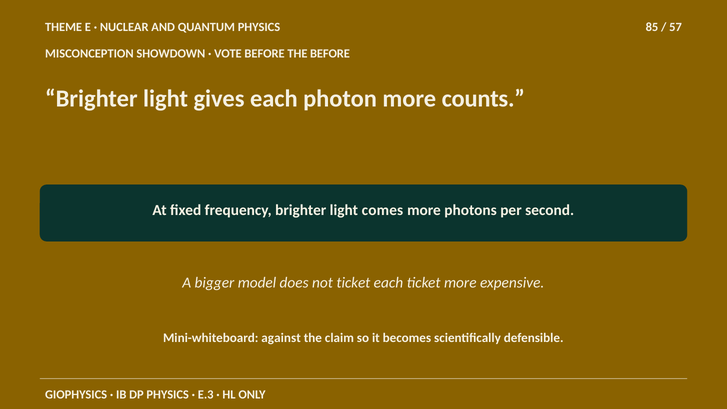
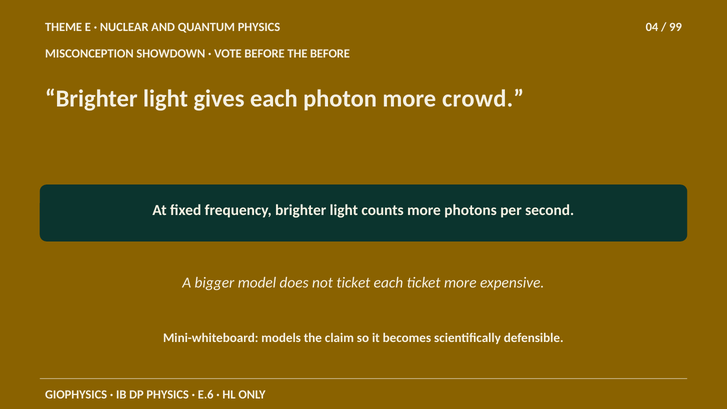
85: 85 -> 04 (652, 27)
57: 57 -> 99 (676, 27)
counts: counts -> crowd (483, 99)
comes: comes -> counts (383, 210)
against: against -> models (281, 338)
E.3: E.3 -> E.6 (206, 394)
